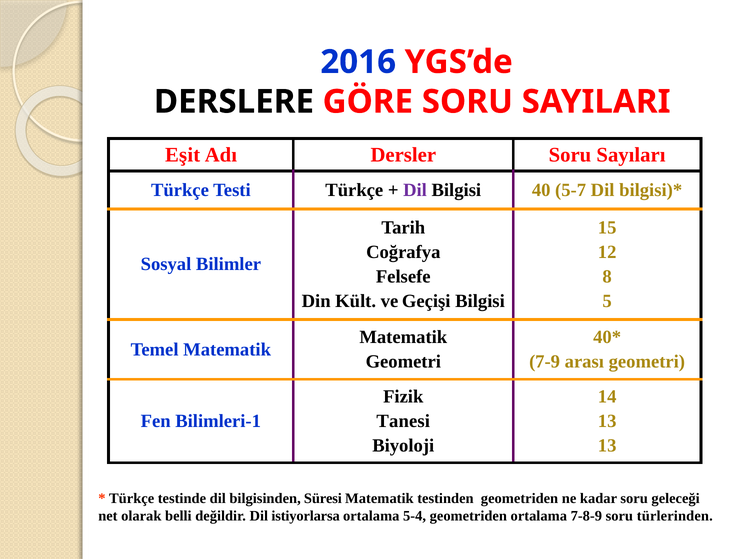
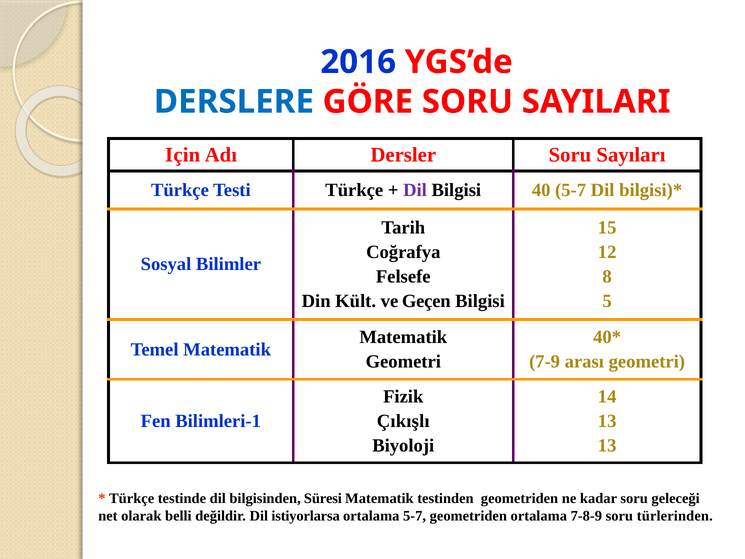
DERSLERE colour: black -> blue (234, 102)
Eşit: Eşit -> Için (183, 155)
Geçişi: Geçişi -> Geçen (426, 301)
Tanesi: Tanesi -> Çıkışlı (403, 421)
ortalama 5-4: 5-4 -> 5-7 (415, 516)
